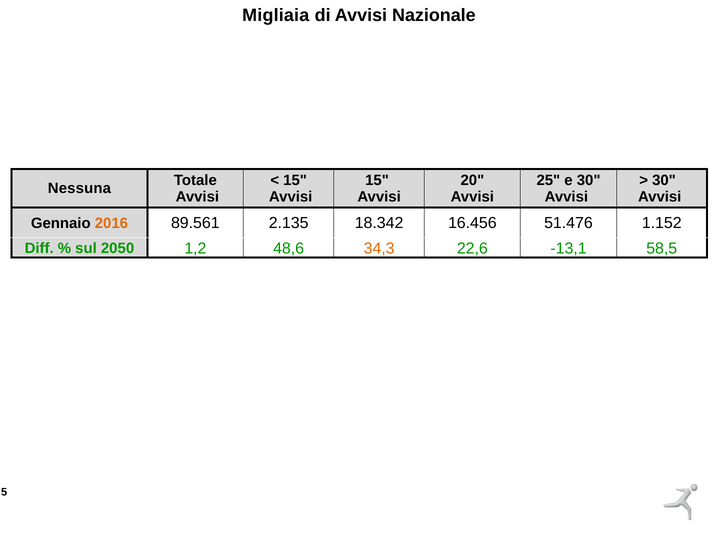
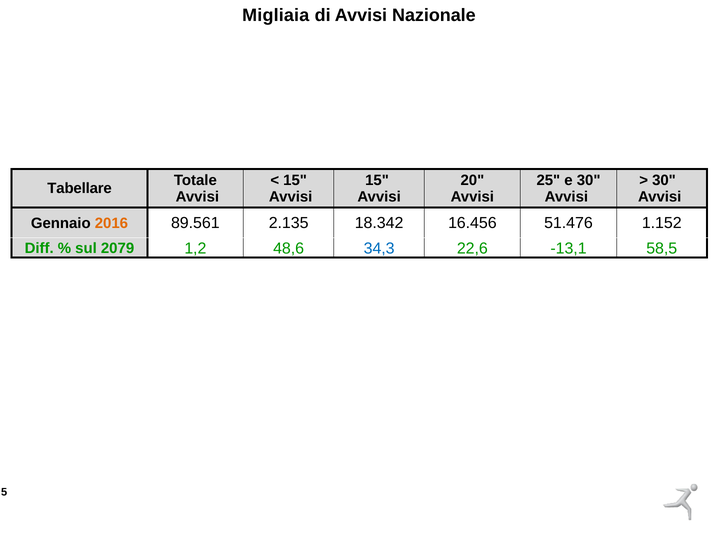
Nessuna: Nessuna -> Tabellare (80, 189)
2050: 2050 -> 2079 (118, 249)
34,3 colour: orange -> blue (379, 249)
